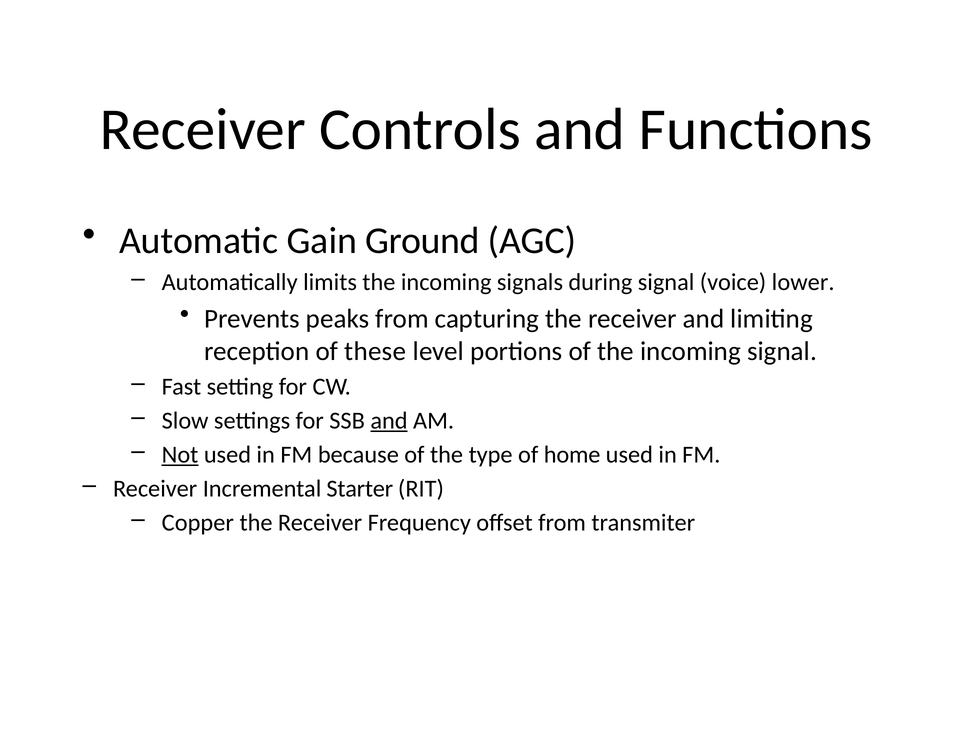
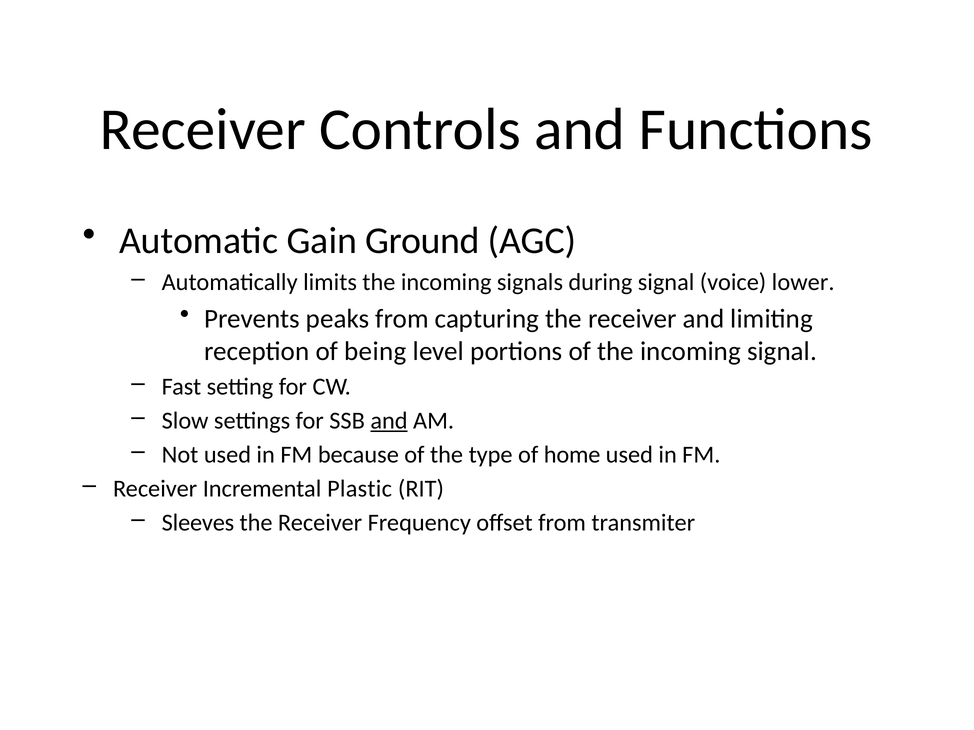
these: these -> being (375, 351)
Not underline: present -> none (180, 455)
Starter: Starter -> Plastic (360, 489)
Copper: Copper -> Sleeves (198, 523)
